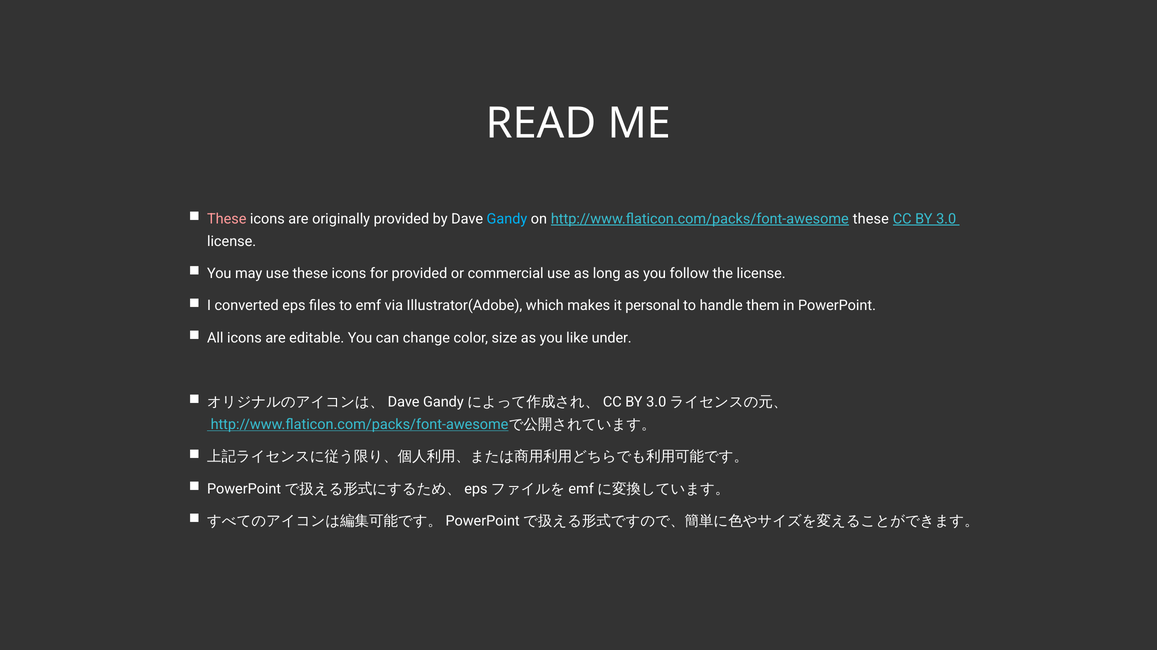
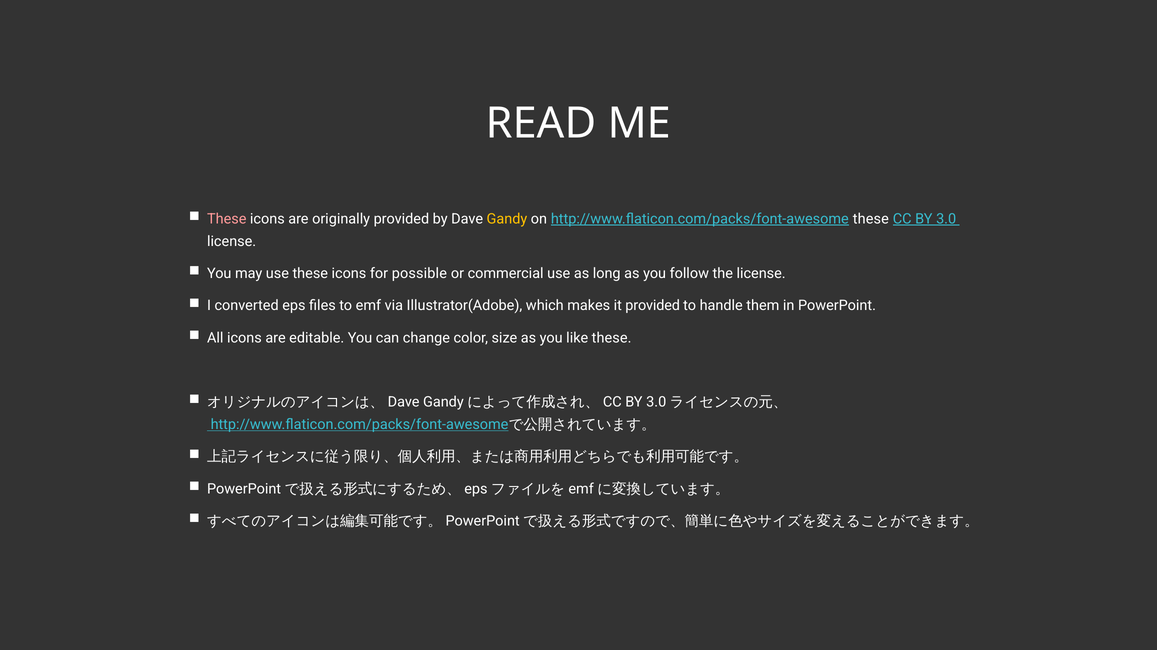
Gandy colour: light blue -> yellow (507, 219)
for provided: provided -> possible (419, 274)
it personal: personal -> provided (653, 306)
like under: under -> these (612, 338)
